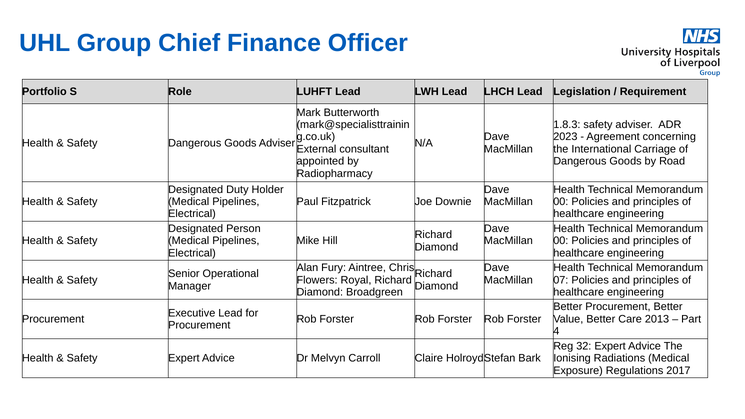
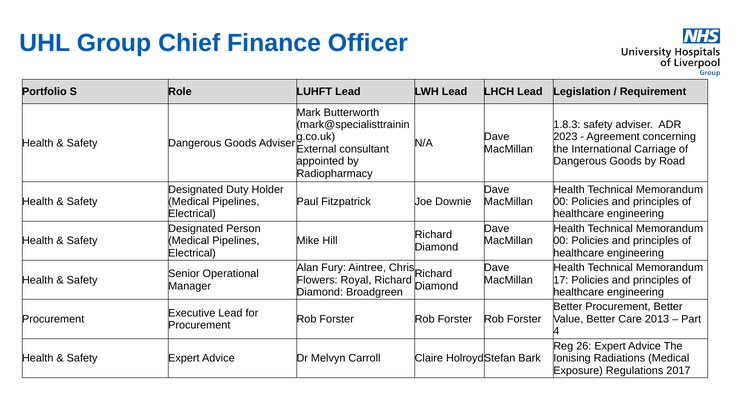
07: 07 -> 17 (561, 280)
32: 32 -> 26 (584, 346)
